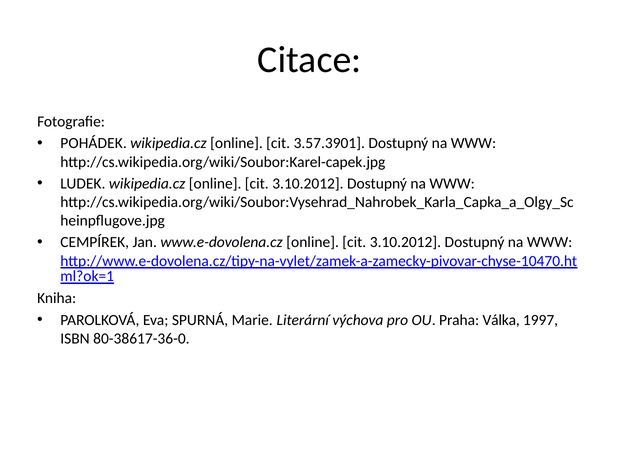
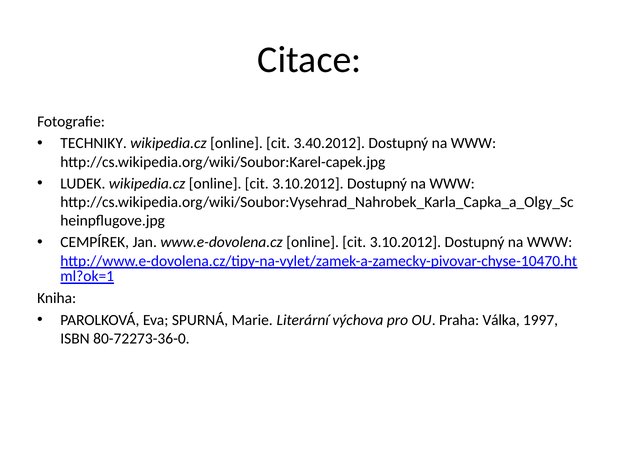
POHÁDEK: POHÁDEK -> TECHNIKY (94, 143)
3.57.3901: 3.57.3901 -> 3.40.2012 (329, 143)
80-38617-36-0: 80-38617-36-0 -> 80-72273-36-0 (141, 339)
